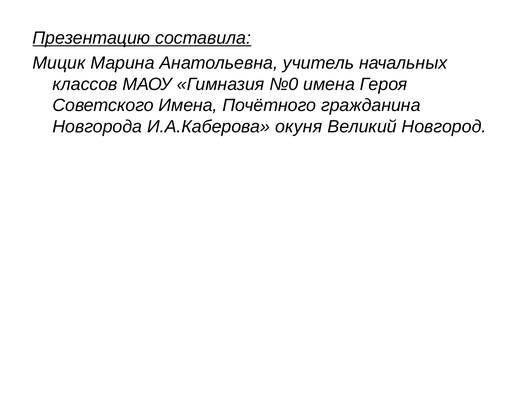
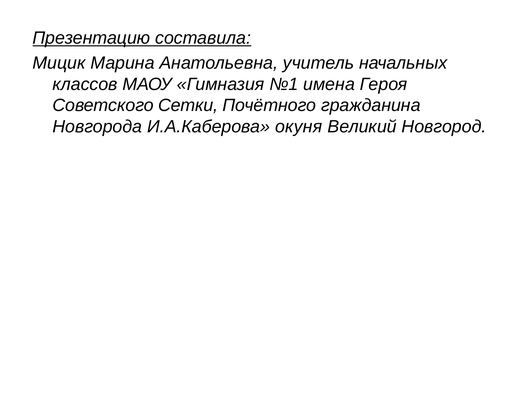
№0: №0 -> №1 (284, 84)
Советского Имена: Имена -> Сетки (188, 105)
